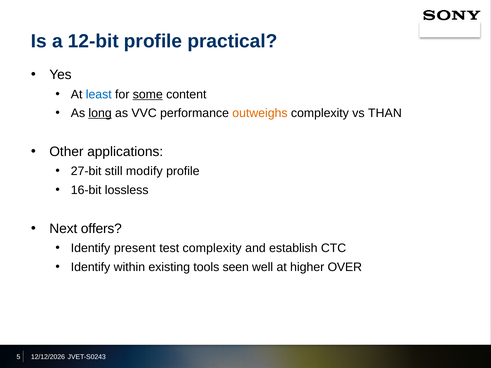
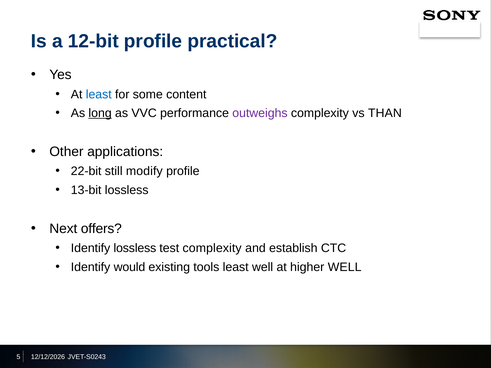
some underline: present -> none (148, 94)
outweighs colour: orange -> purple (260, 113)
27-bit: 27-bit -> 22-bit (86, 171)
16-bit: 16-bit -> 13-bit (86, 190)
Identify present: present -> lossless (135, 248)
within: within -> would (129, 267)
tools seen: seen -> least (236, 267)
higher OVER: OVER -> WELL (345, 267)
